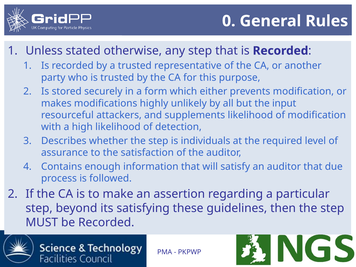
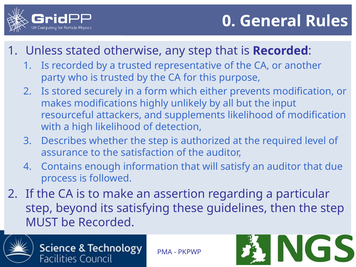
individuals: individuals -> authorized (206, 141)
